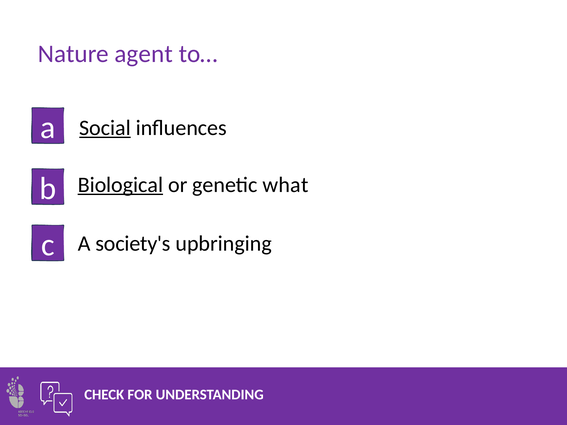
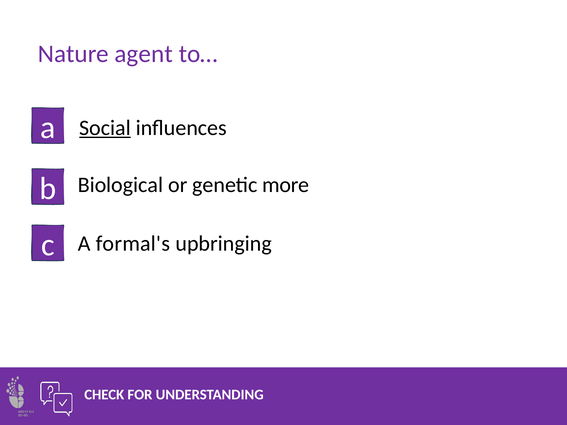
Biological underline: present -> none (120, 185)
what: what -> more (286, 185)
society's: society's -> formal's (133, 244)
